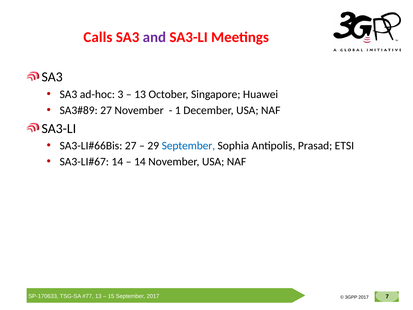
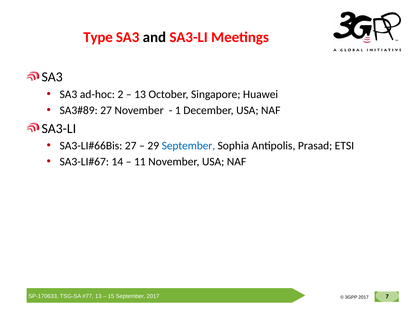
Calls: Calls -> Type (98, 37)
and colour: purple -> black (154, 37)
3: 3 -> 2 (120, 94)
14: 14 -> 11 (140, 162)
